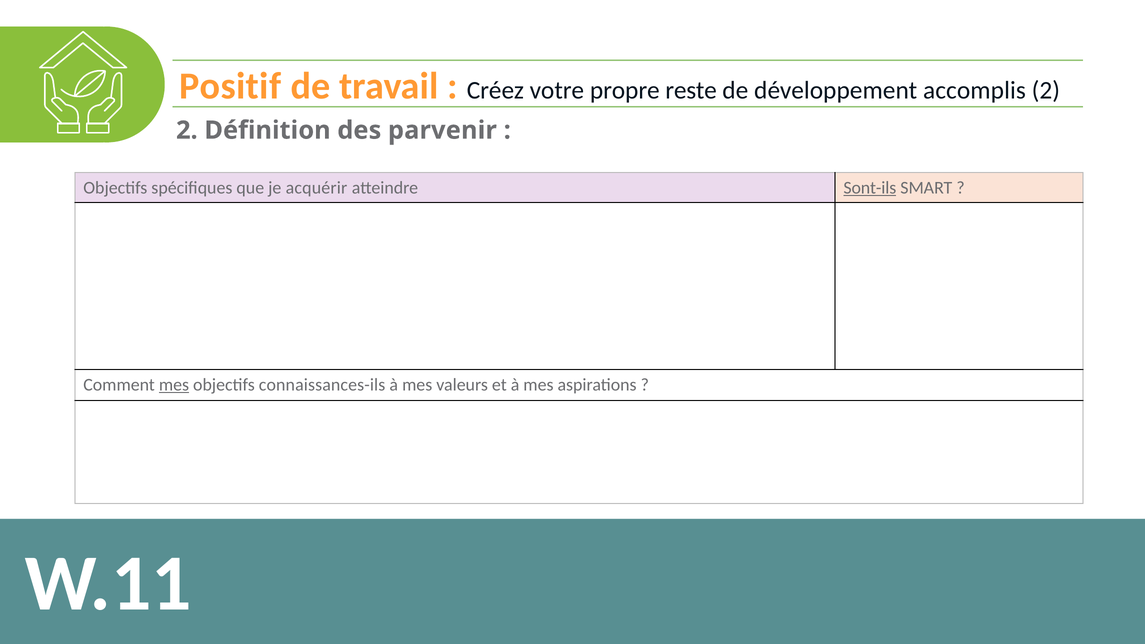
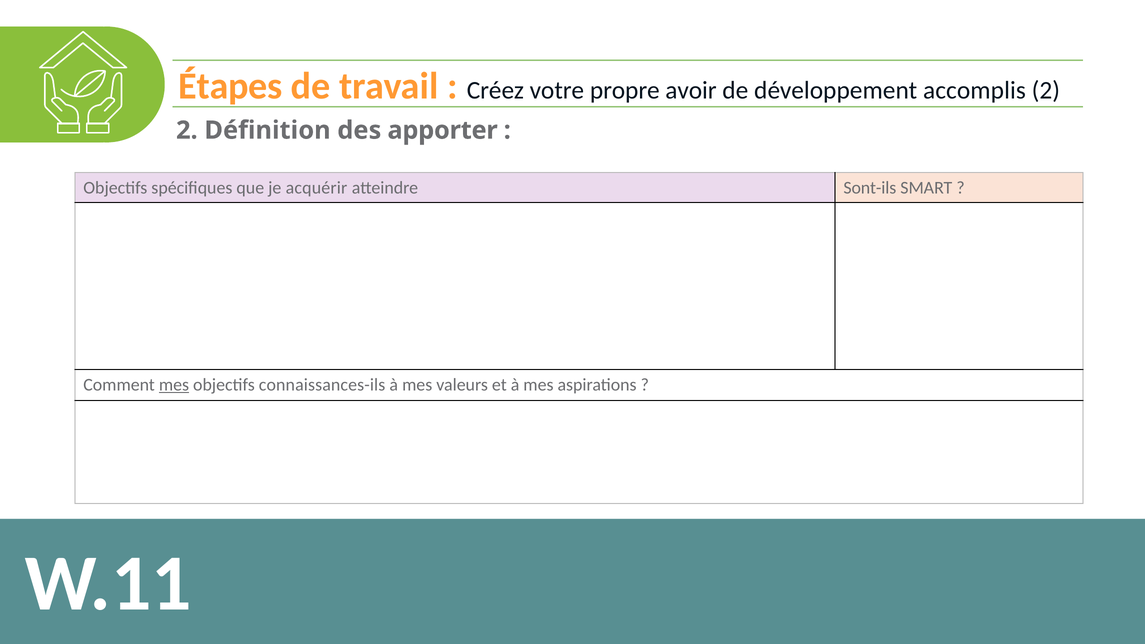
Positif: Positif -> Étapes (230, 86)
reste: reste -> avoir (691, 90)
parvenir: parvenir -> apporter (443, 130)
Sont-ils underline: present -> none (870, 188)
